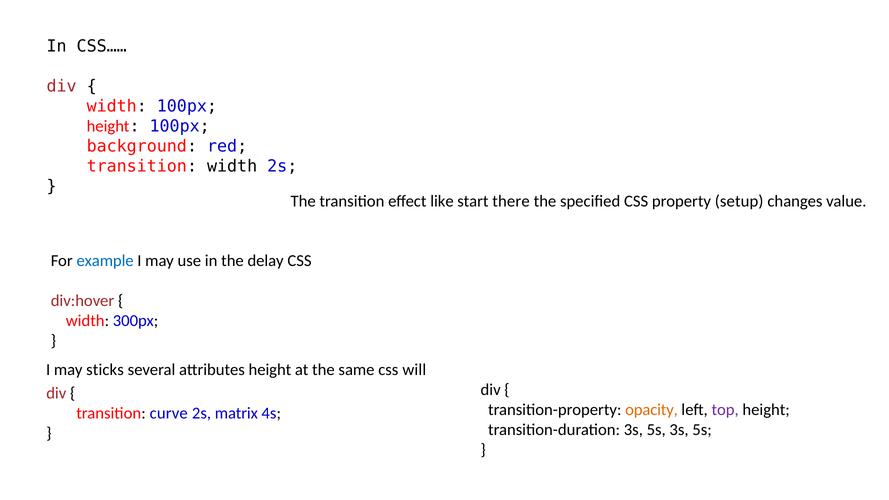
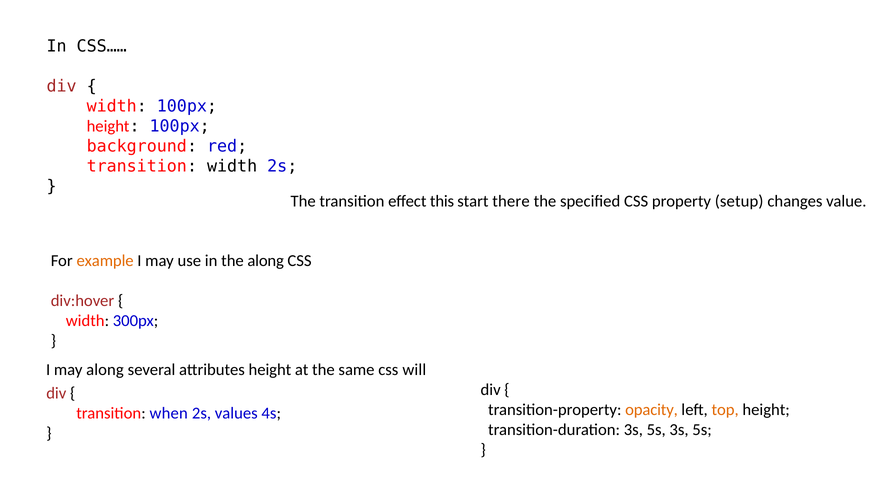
like: like -> this (442, 202)
example colour: blue -> orange (105, 261)
the delay: delay -> along (266, 261)
may sticks: sticks -> along (105, 370)
top colour: purple -> orange (725, 410)
curve: curve -> when (169, 413)
matrix: matrix -> values (236, 413)
